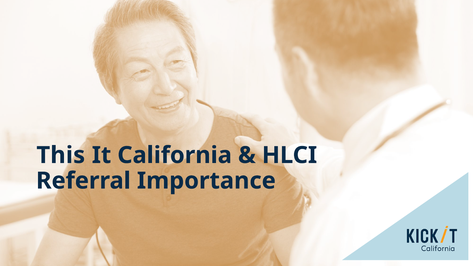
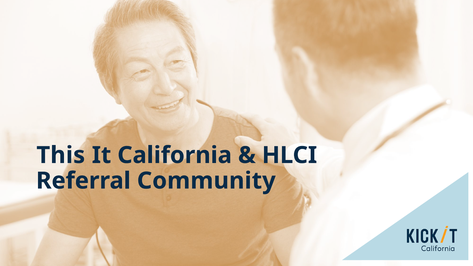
Importance: Importance -> Community (206, 181)
